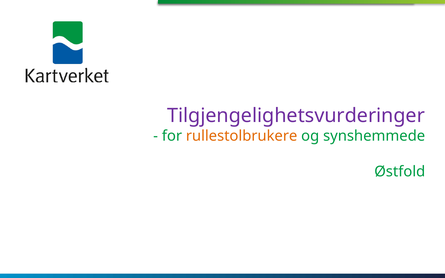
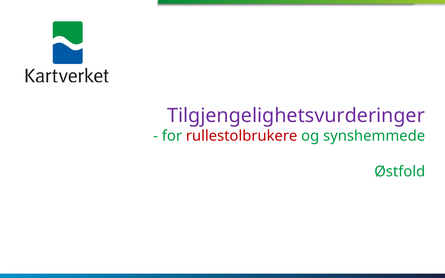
rullestolbrukere colour: orange -> red (242, 136)
